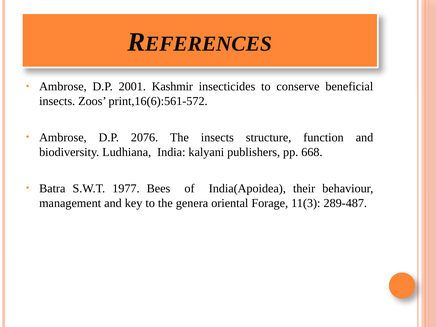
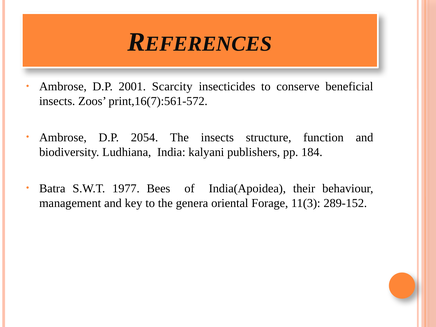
Kashmir: Kashmir -> Scarcity (172, 87)
print,16(6):561-572: print,16(6):561-572 -> print,16(7):561-572 (158, 101)
2076: 2076 -> 2054 (145, 138)
668: 668 -> 184 (312, 152)
289-487: 289-487 -> 289-152 (345, 203)
